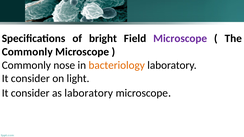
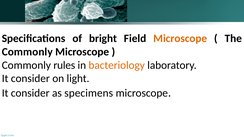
Microscope colour: purple -> orange (180, 38)
nose: nose -> rules (64, 65)
as laboratory: laboratory -> specimens (89, 93)
